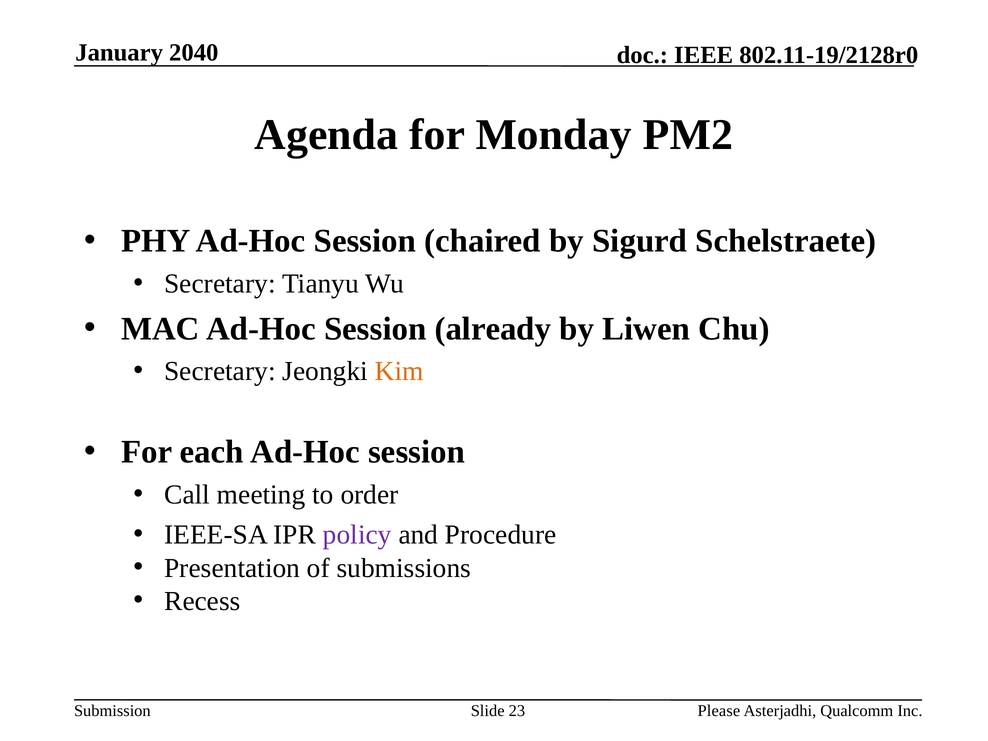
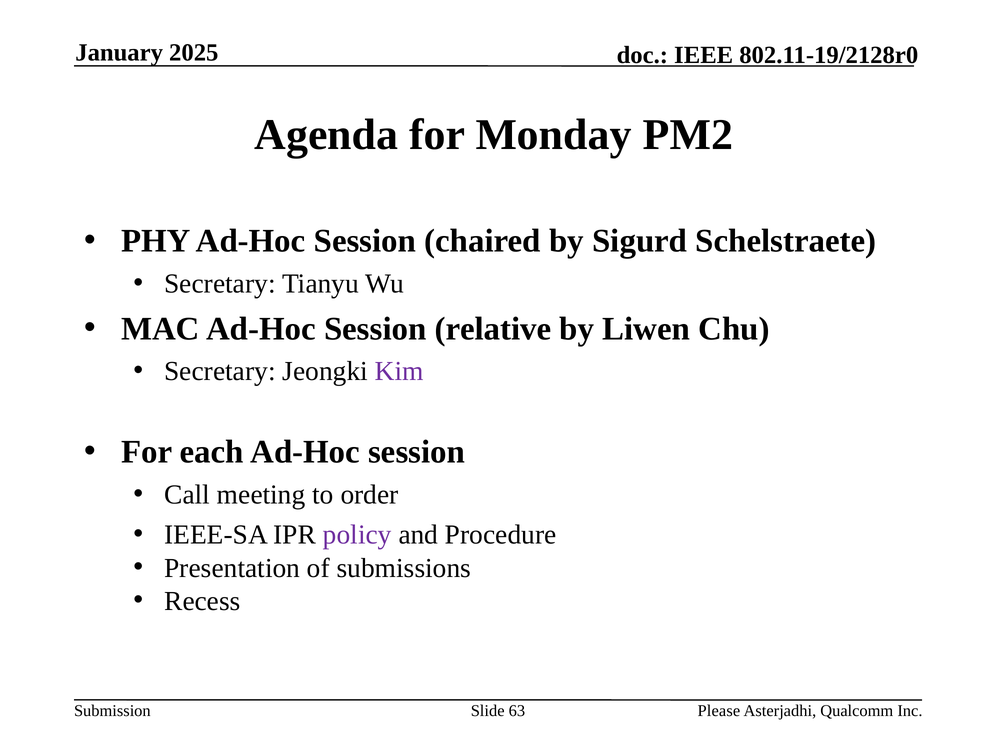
2040: 2040 -> 2025 (194, 52)
already: already -> relative (493, 329)
Kim colour: orange -> purple (399, 371)
23: 23 -> 63 (517, 711)
